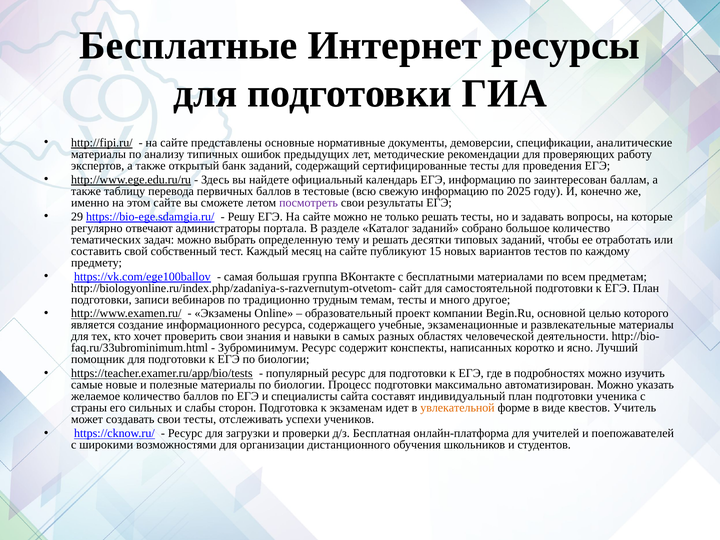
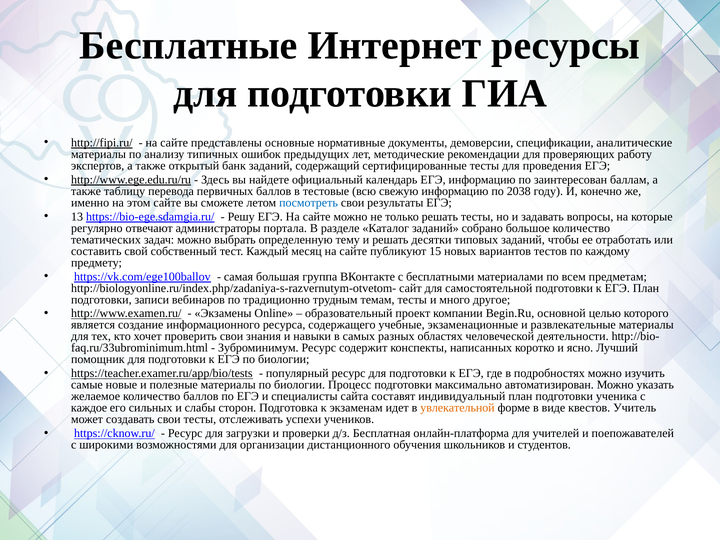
2025: 2025 -> 2038 (519, 191)
посмотреть colour: purple -> blue (309, 203)
29: 29 -> 13 (77, 217)
страны: страны -> каждое (89, 408)
